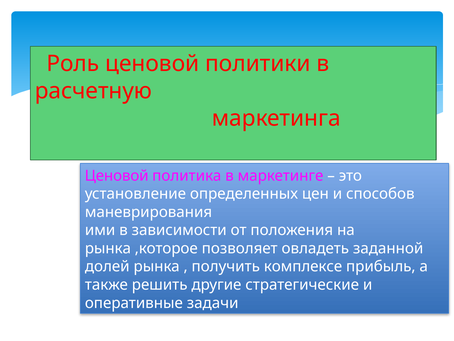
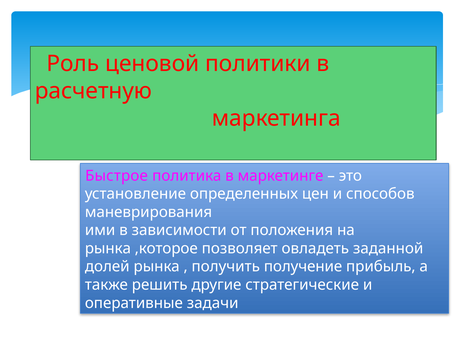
Ценовой: Ценовой -> Быстрое (116, 175)
комплексе: комплексе -> получение (303, 266)
